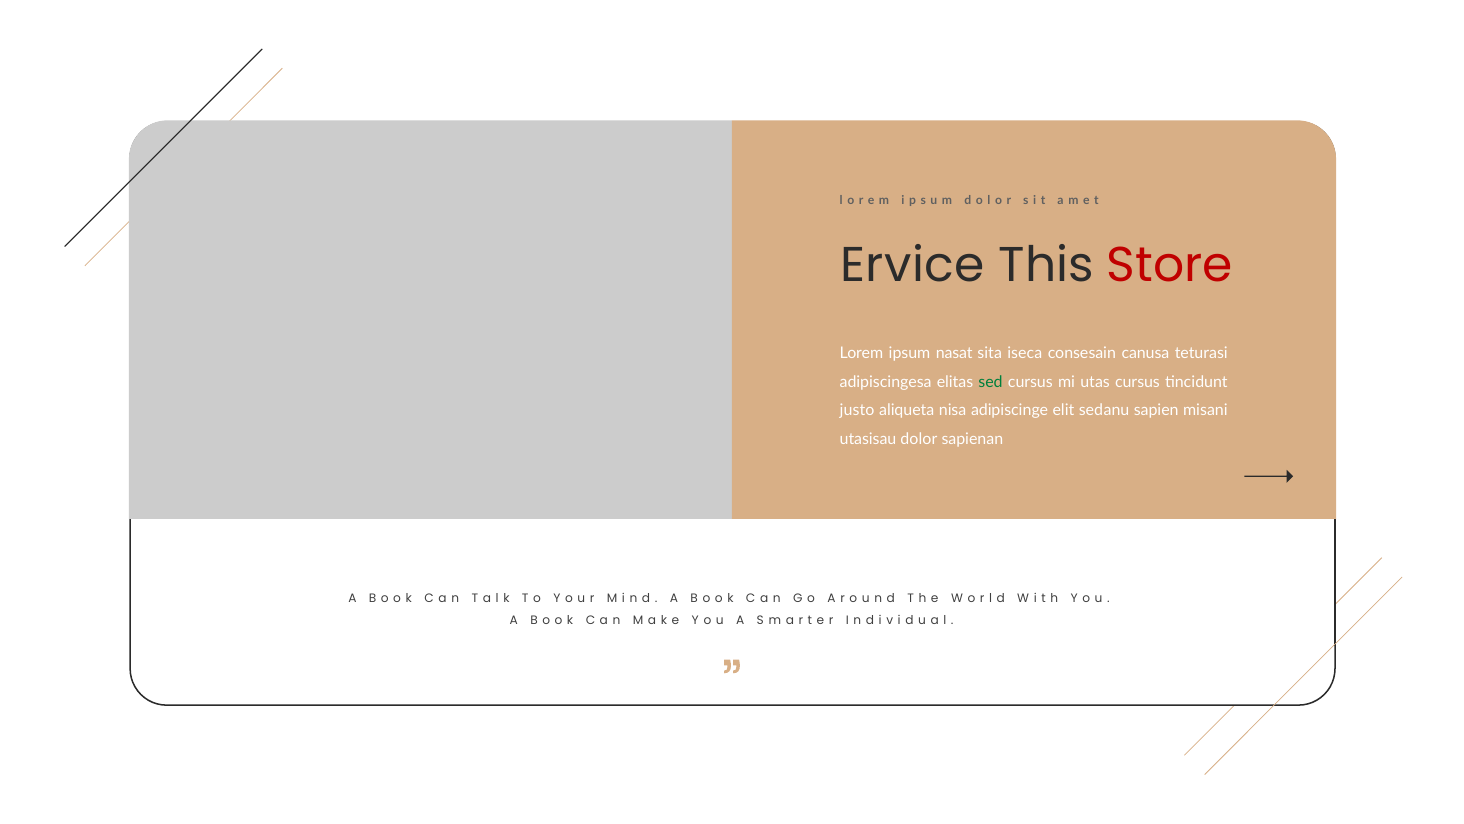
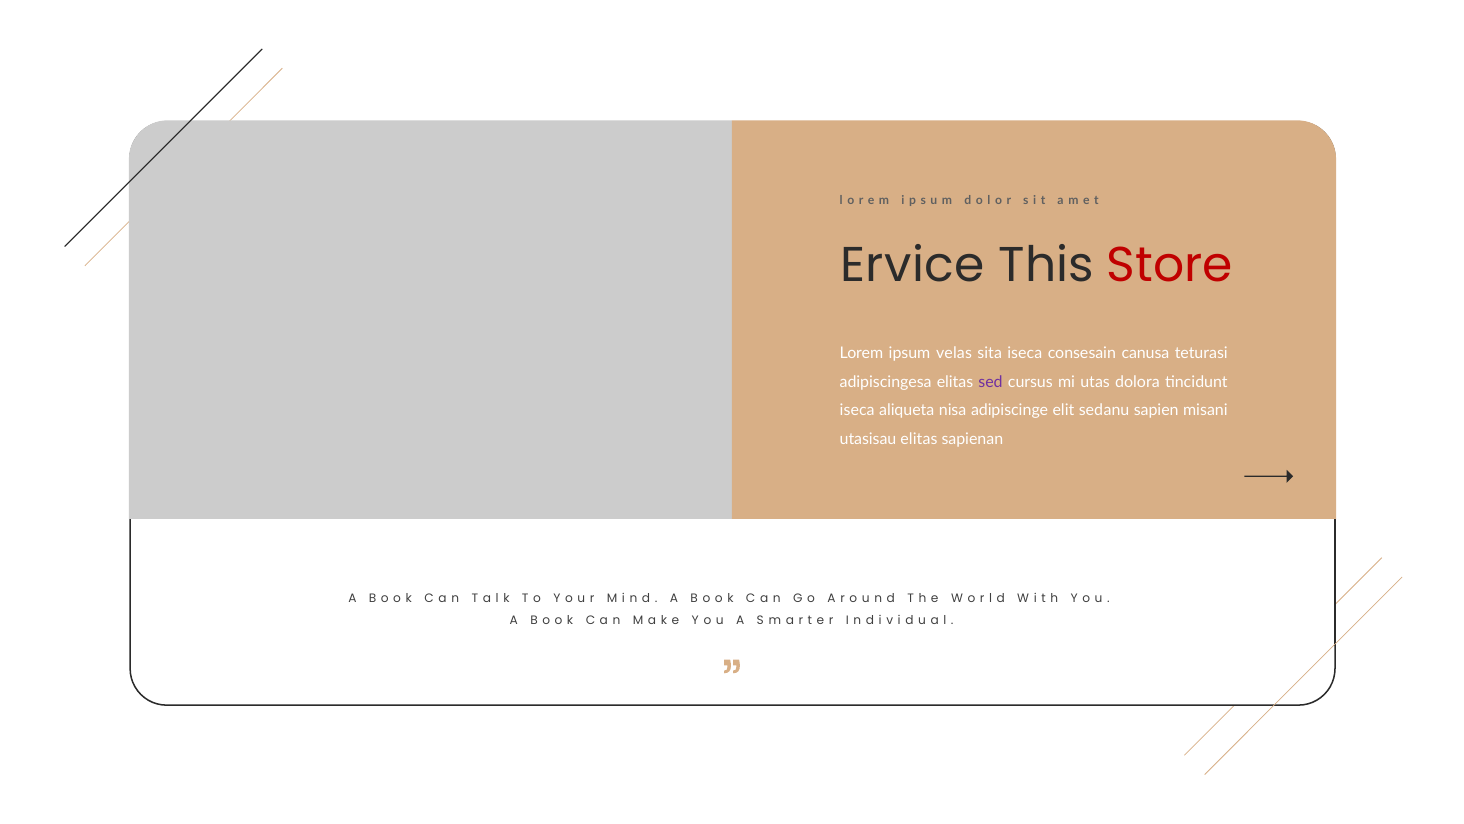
nasat: nasat -> velas (954, 353)
sed colour: green -> purple (991, 382)
utas cursus: cursus -> dolora (1137, 382)
justo: justo -> iseca (857, 410)
utasisau dolor: dolor -> elitas (919, 439)
